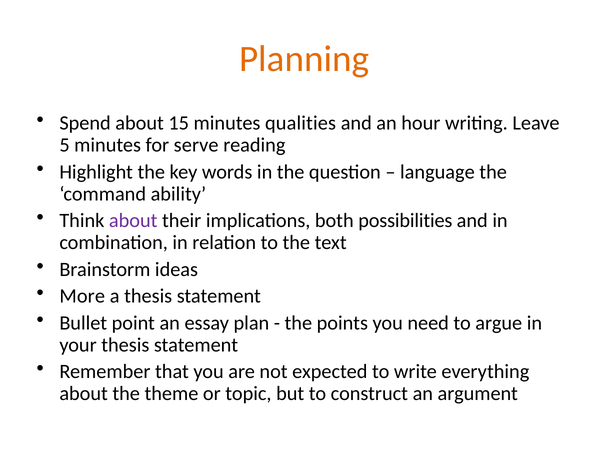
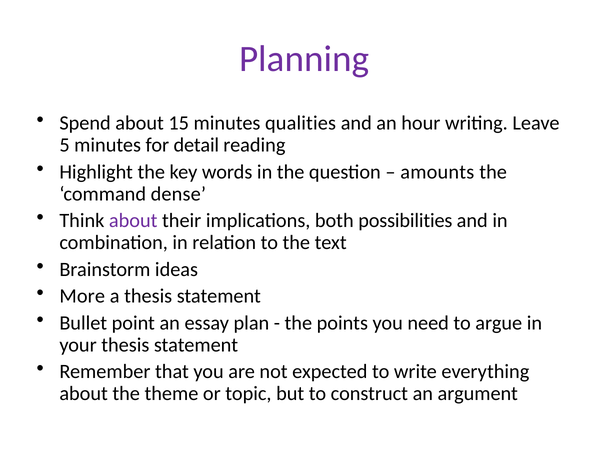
Planning colour: orange -> purple (304, 59)
serve: serve -> detail (196, 145)
language: language -> amounts (437, 172)
ability: ability -> dense (178, 194)
